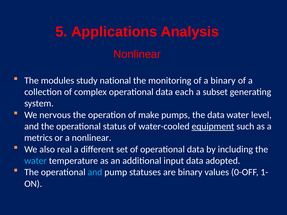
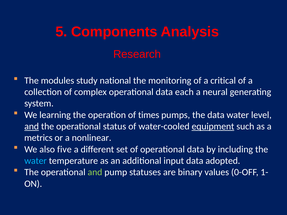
Applications: Applications -> Components (114, 32)
Nonlinear: Nonlinear -> Research (137, 54)
a binary: binary -> critical (223, 81)
subset: subset -> neural (215, 92)
nervous: nervous -> learning (55, 115)
make: make -> times (149, 115)
and underline: none -> present (32, 126)
real: real -> five (64, 149)
and colour: light blue -> light green (95, 172)
